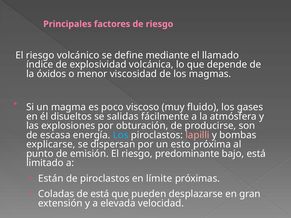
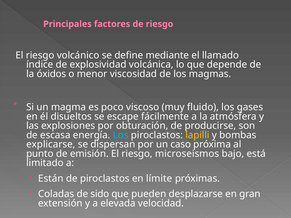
salidas: salidas -> escape (123, 117)
lapilli colour: pink -> yellow (197, 135)
esto: esto -> caso (181, 145)
predominante: predominante -> microseismos (187, 154)
de está: está -> sido (100, 194)
